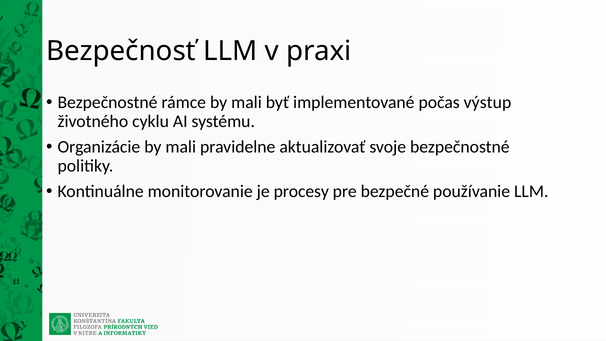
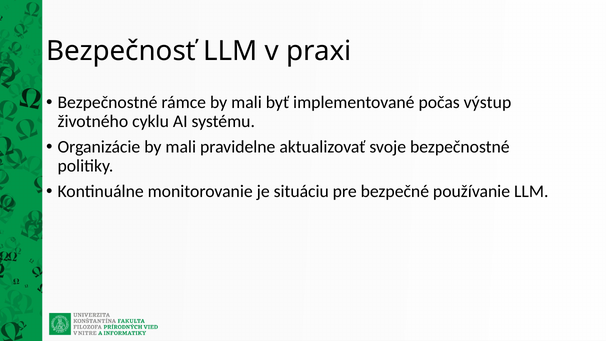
procesy: procesy -> situáciu (301, 191)
